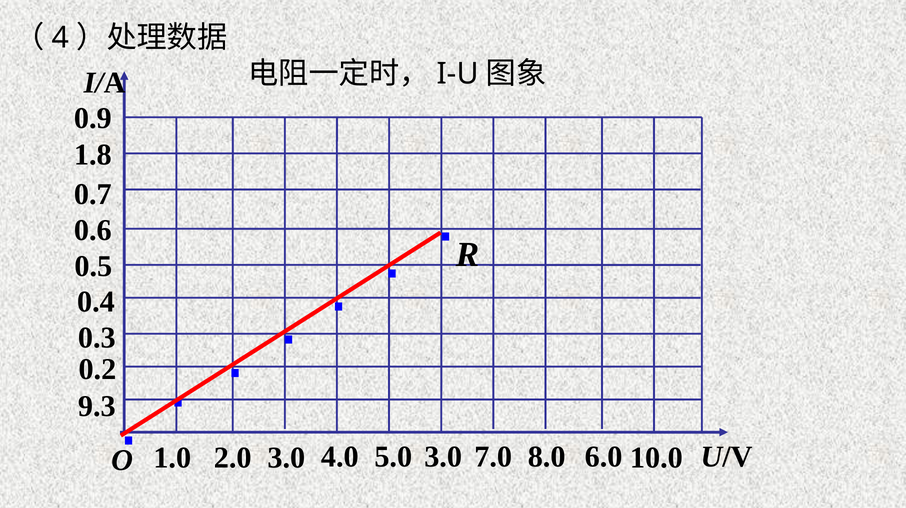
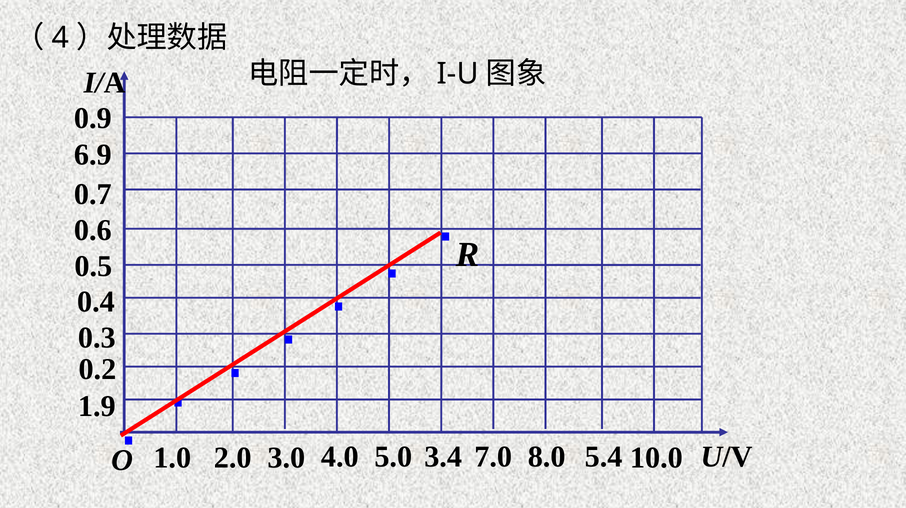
1.8: 1.8 -> 6.9 (93, 155)
9.3: 9.3 -> 1.9 (97, 407)
6.0: 6.0 -> 5.4 (604, 457)
4.0 3.0: 3.0 -> 3.4 (443, 457)
